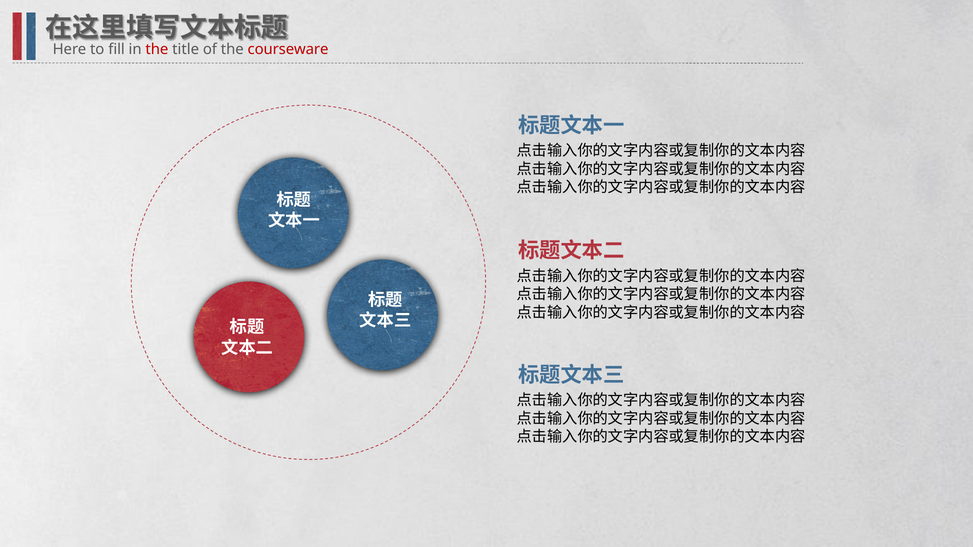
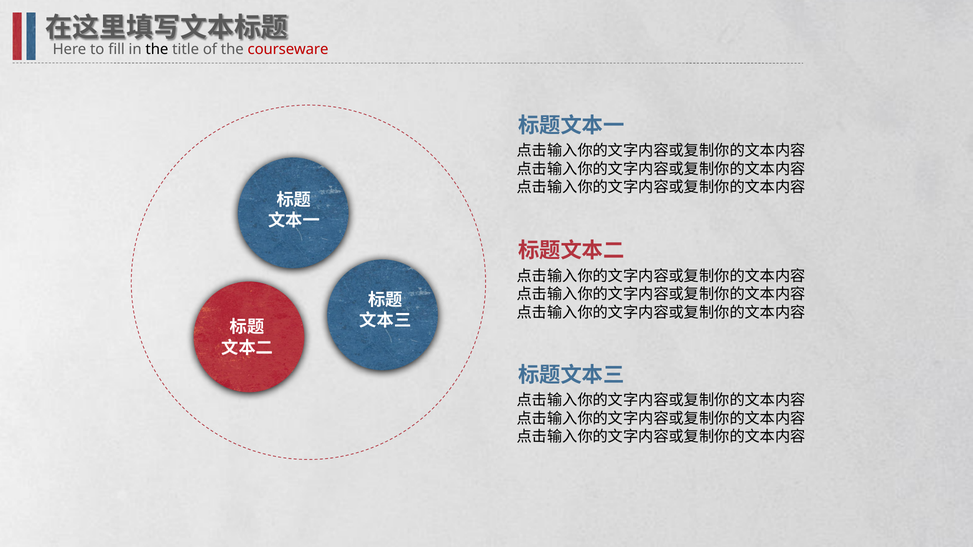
the colour: red -> black (157, 49)
